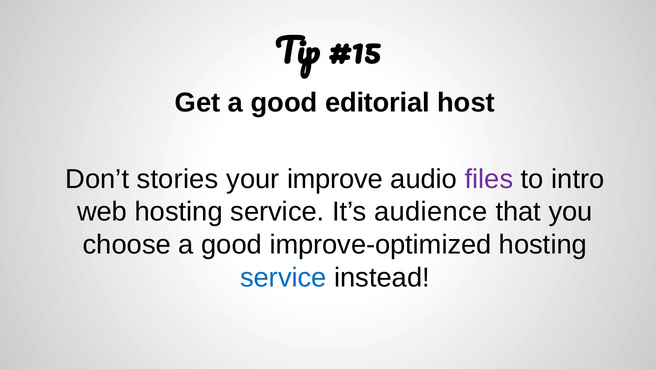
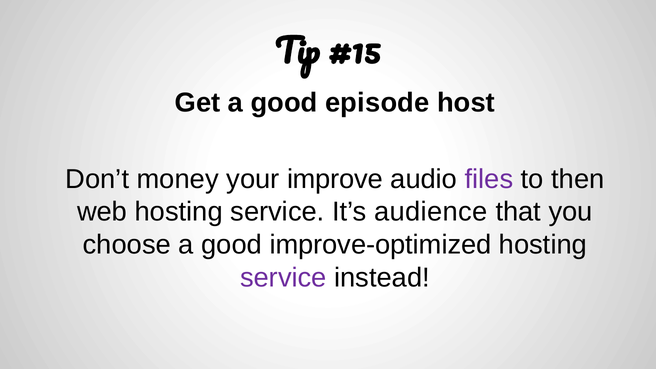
editorial: editorial -> episode (377, 103)
stories: stories -> money (178, 179)
intro: intro -> then (578, 179)
service colour: blue -> purple (283, 278)
